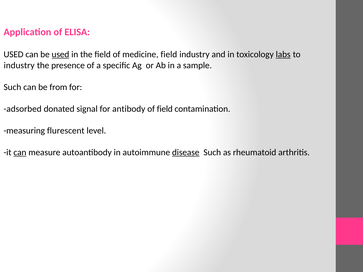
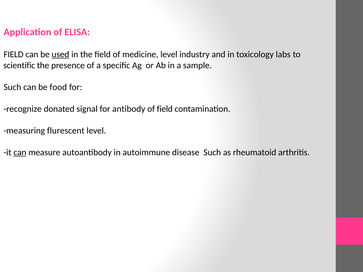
USED: USED -> FIELD (14, 54)
medicine field: field -> level (169, 54)
labs underline: present -> none (283, 54)
industry: industry -> scientific (19, 65)
from: from -> food (58, 87)
adsorbed: adsorbed -> recognize (23, 109)
disease underline: present -> none (186, 152)
